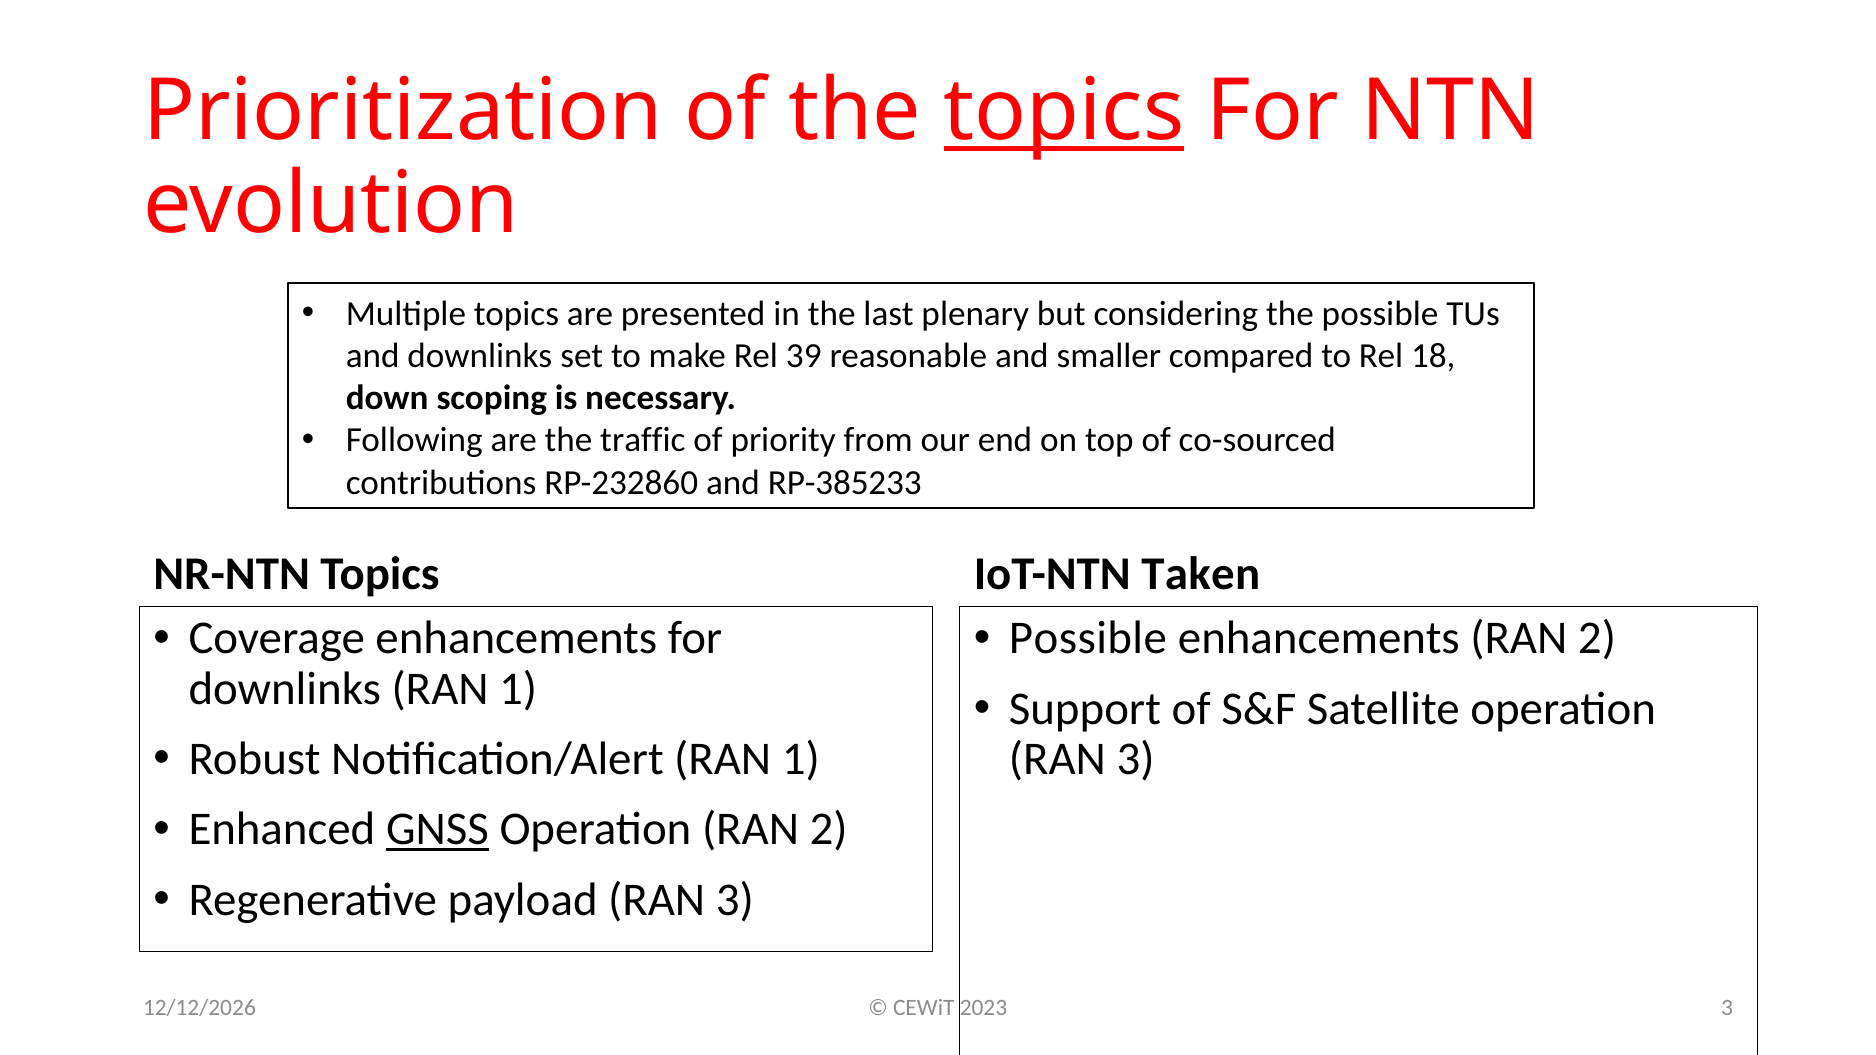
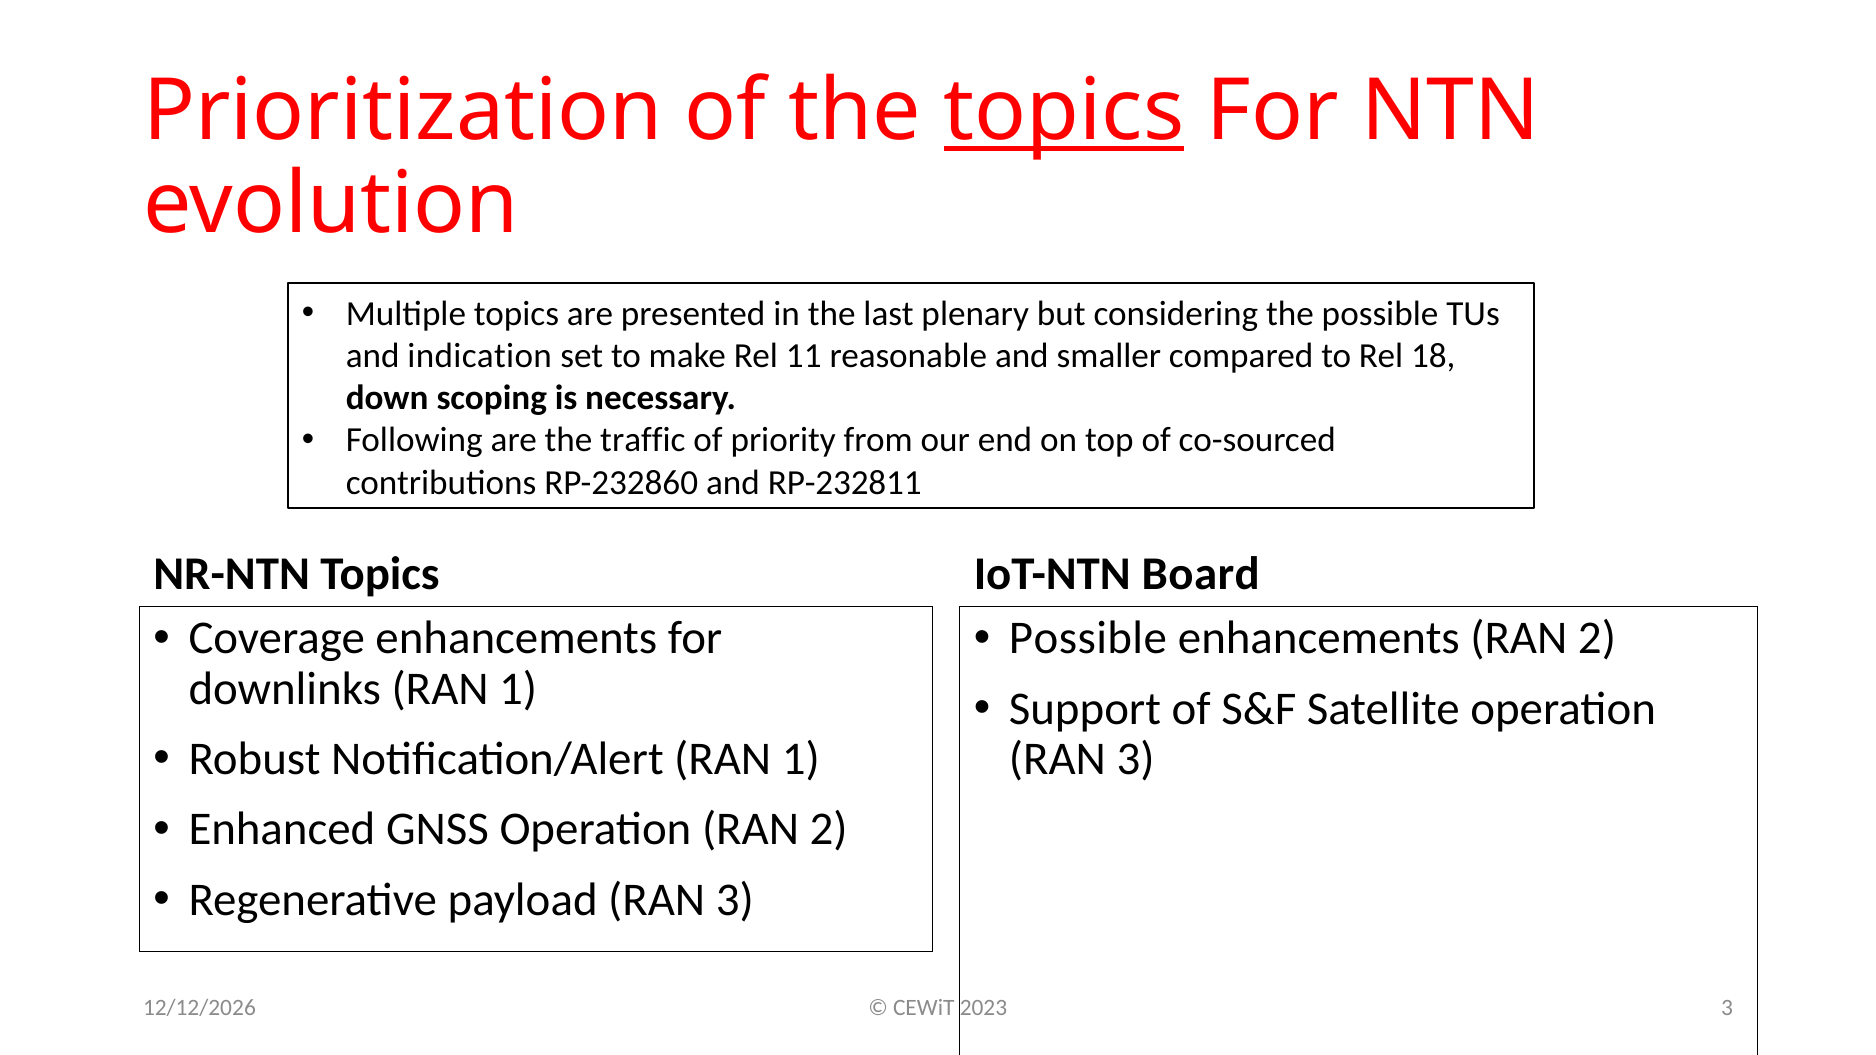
and downlinks: downlinks -> indication (480, 356)
39: 39 -> 11 (804, 356)
RP-385233: RP-385233 -> RP-232811 (845, 483)
Taken: Taken -> Board (1201, 574)
GNSS underline: present -> none (437, 830)
